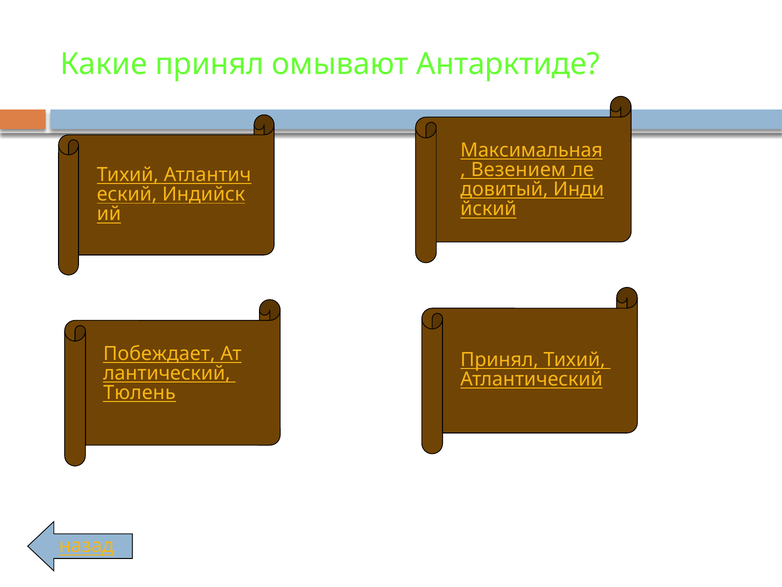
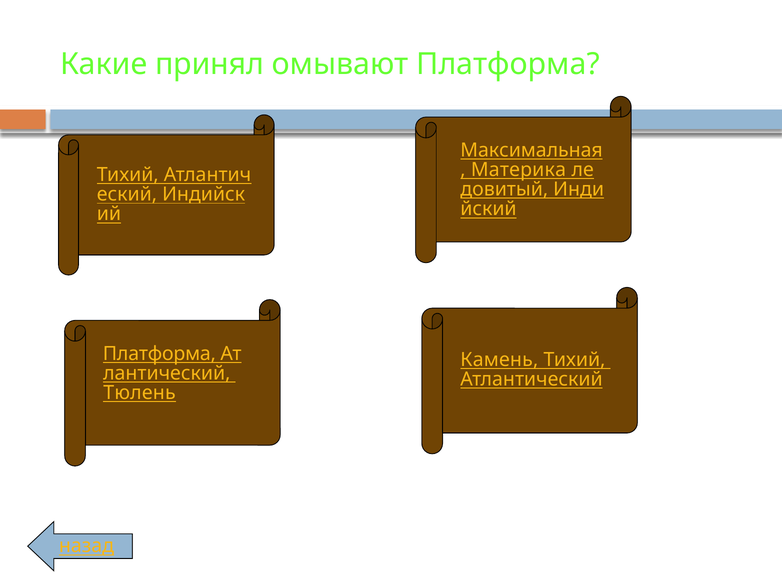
омывают Антарктиде: Антарктиде -> Платформа (508, 64)
Везением: Везением -> Материка (518, 170)
Побеждает: Побеждает -> Платформа (159, 353)
Принял: Принял -> Камень (499, 359)
